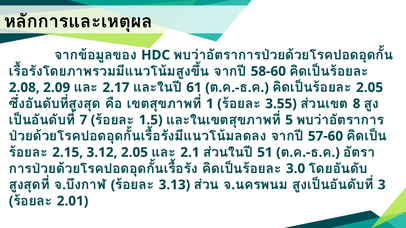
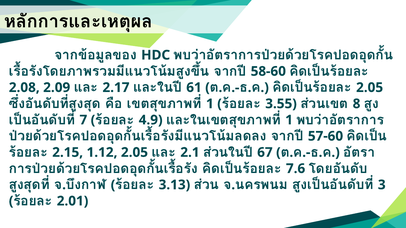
1.5: 1.5 -> 4.9 (151, 120)
5: 5 -> 1 (289, 120)
3.12: 3.12 -> 1.12 (102, 153)
51: 51 -> 67 (265, 153)
3.0: 3.0 -> 7.6 (296, 169)
